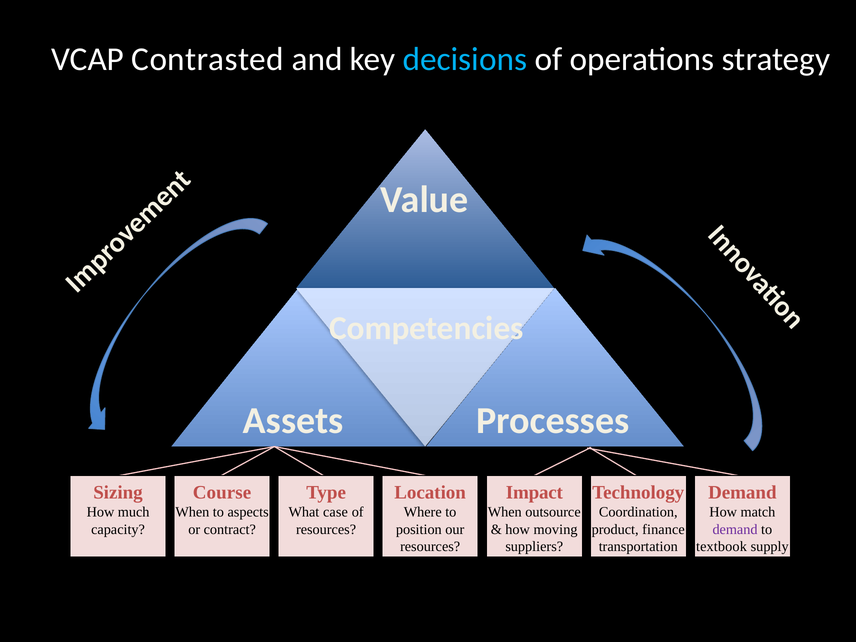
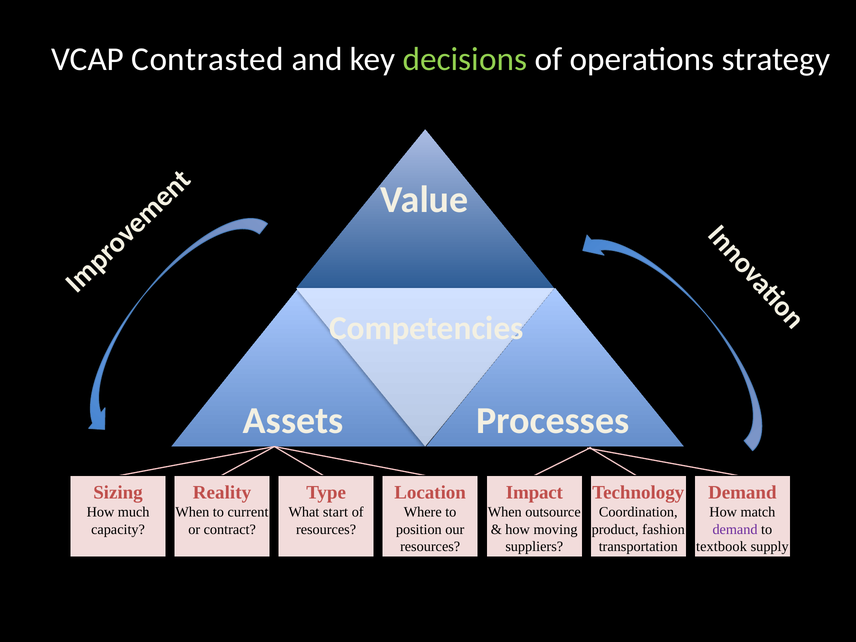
decisions colour: light blue -> light green (465, 59)
Course: Course -> Reality (222, 493)
aspects: aspects -> current (248, 512)
case: case -> start (335, 512)
finance: finance -> fashion (664, 529)
